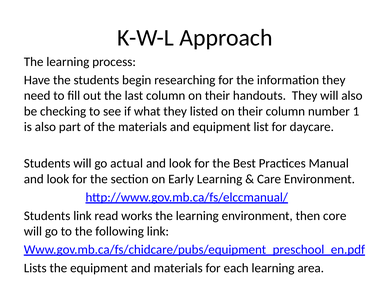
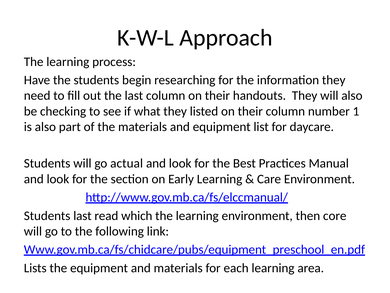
Students link: link -> last (82, 215)
works: works -> which (137, 215)
